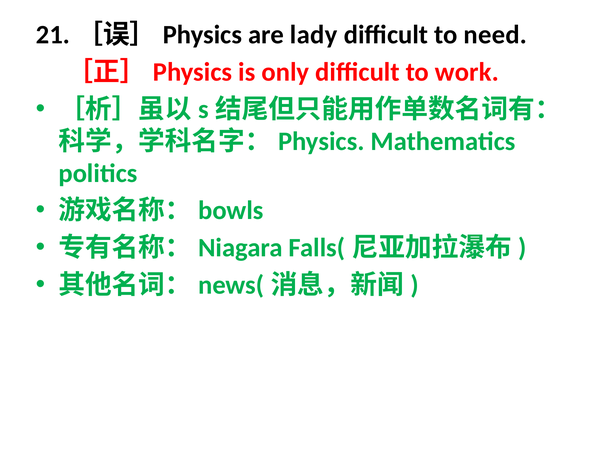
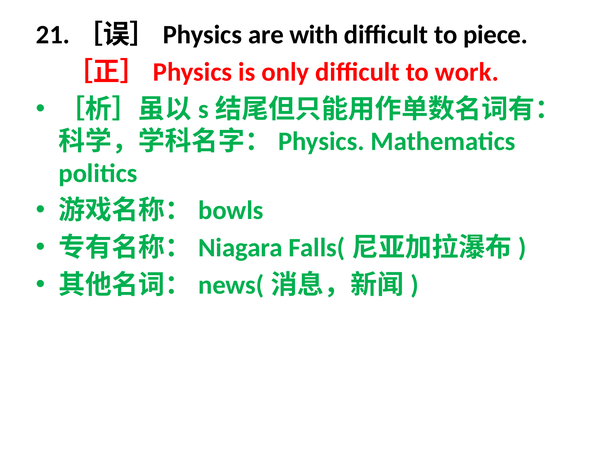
lady: lady -> with (314, 35)
need: need -> piece (496, 35)
